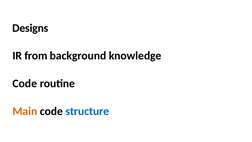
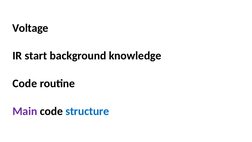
Designs: Designs -> Voltage (30, 28)
from: from -> start (36, 56)
Main colour: orange -> purple (25, 111)
